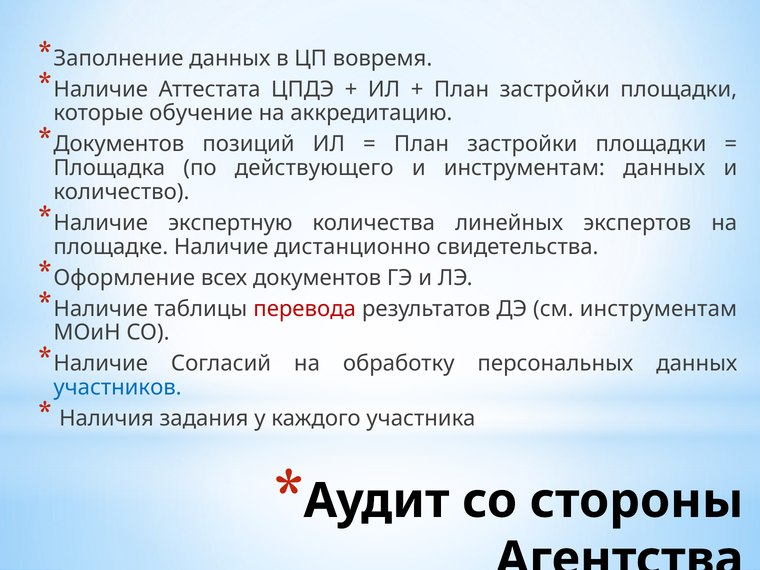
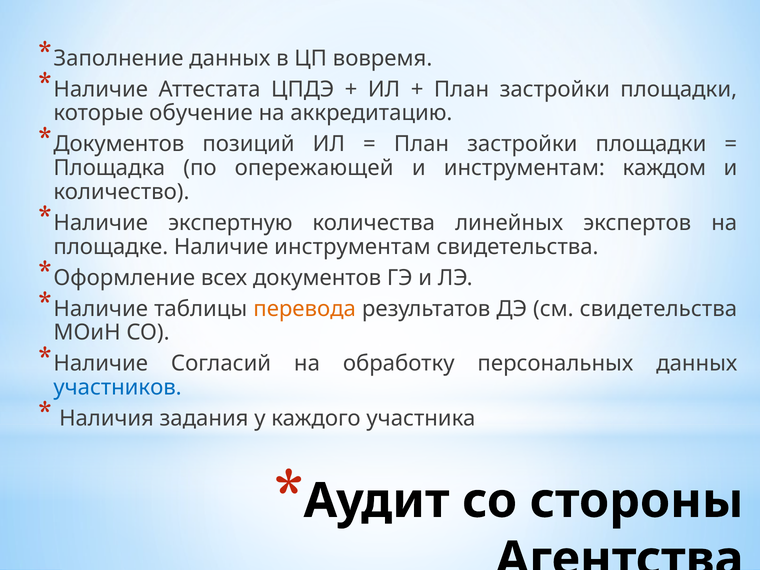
действующего: действующего -> опережающей (314, 168)
инструментам данных: данных -> каждом (664, 168)
Наличие дистанционно: дистанционно -> инструментам (352, 247)
перевода colour: red -> orange (305, 309)
см инструментам: инструментам -> свидетельства (658, 309)
